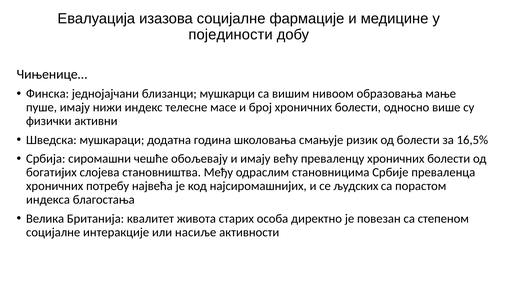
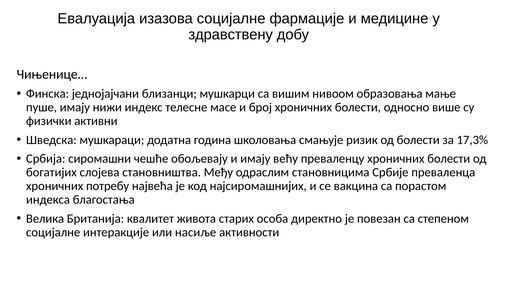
појединости: појединости -> здравствену (231, 35)
16,5%: 16,5% -> 17,3% (472, 140)
људских: људских -> вакцина (356, 186)
